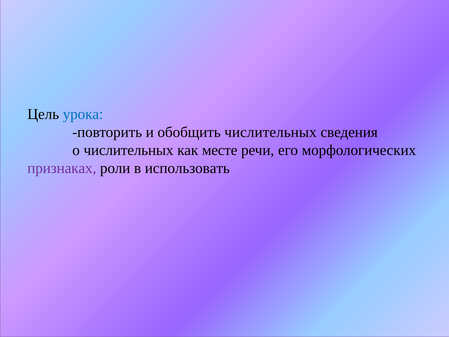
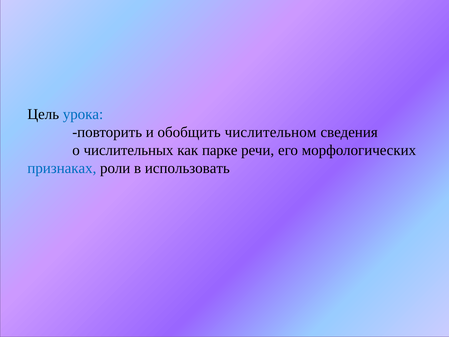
обобщить числительных: числительных -> числительном (271, 132)
месте: месте -> парке (220, 150)
признаках colour: purple -> blue (62, 168)
